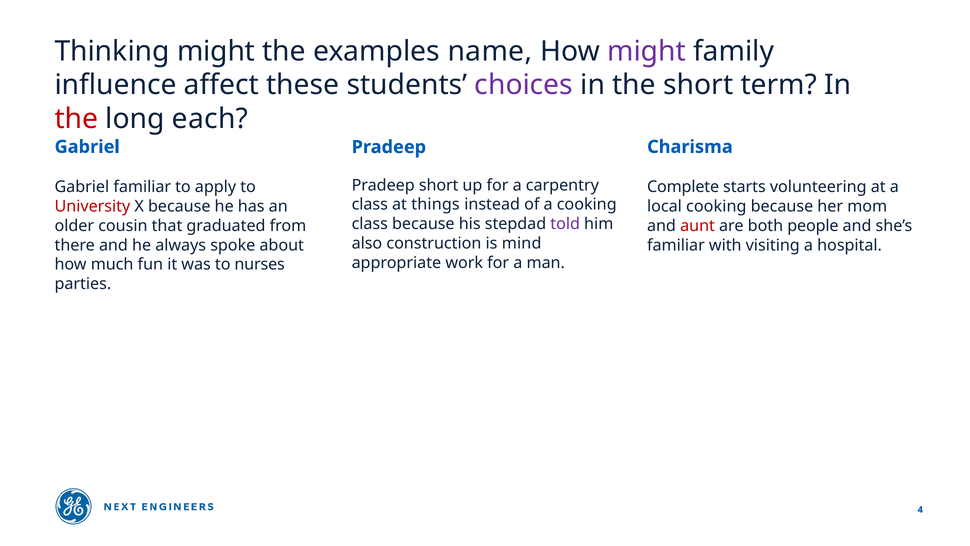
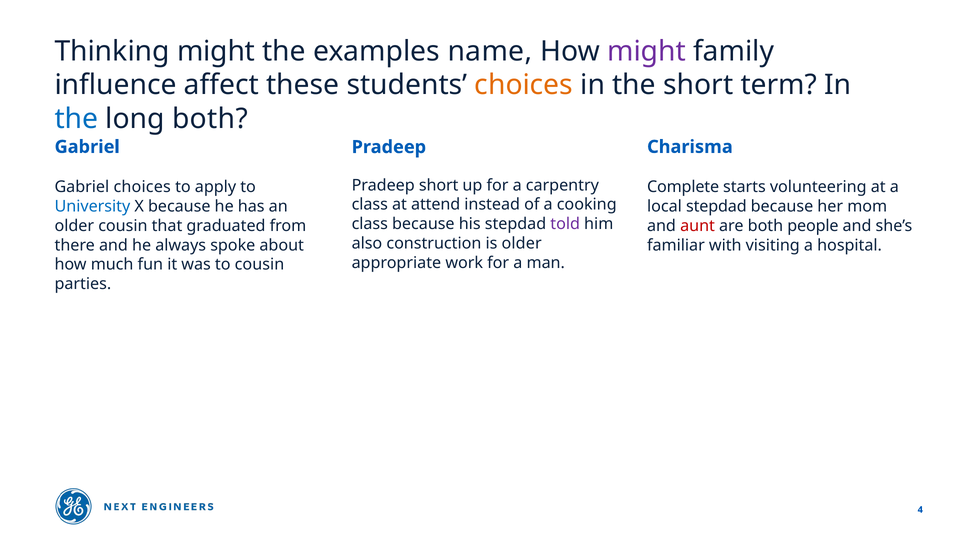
choices colour: purple -> orange (524, 85)
the colour: red -> blue (76, 119)
long each: each -> both (210, 119)
Gabriel familiar: familiar -> choices (142, 187)
things: things -> attend (436, 204)
University colour: red -> blue (92, 206)
local cooking: cooking -> stepdad (716, 206)
is mind: mind -> older (522, 243)
to nurses: nurses -> cousin (260, 264)
